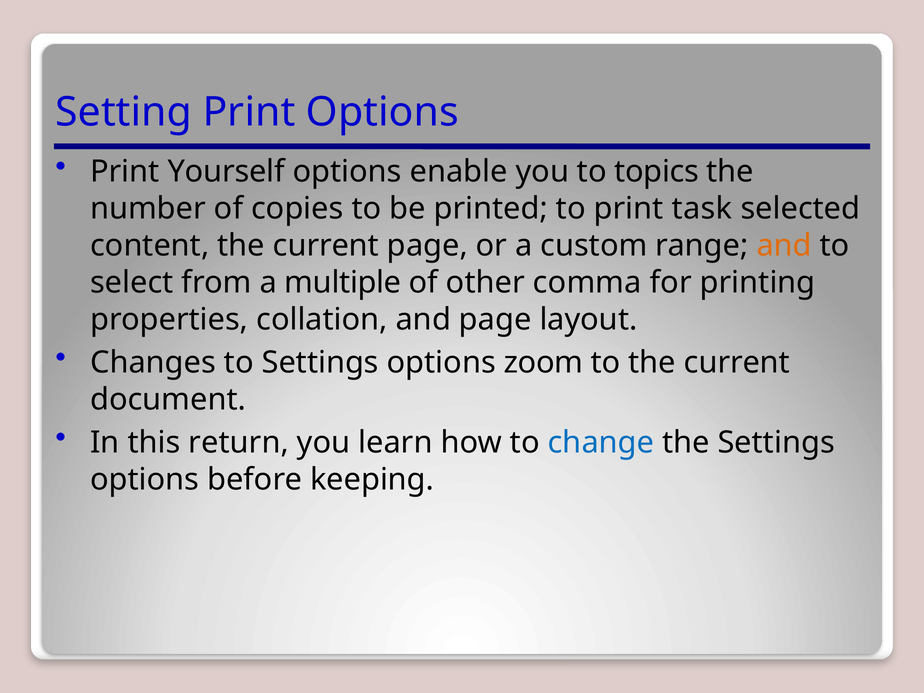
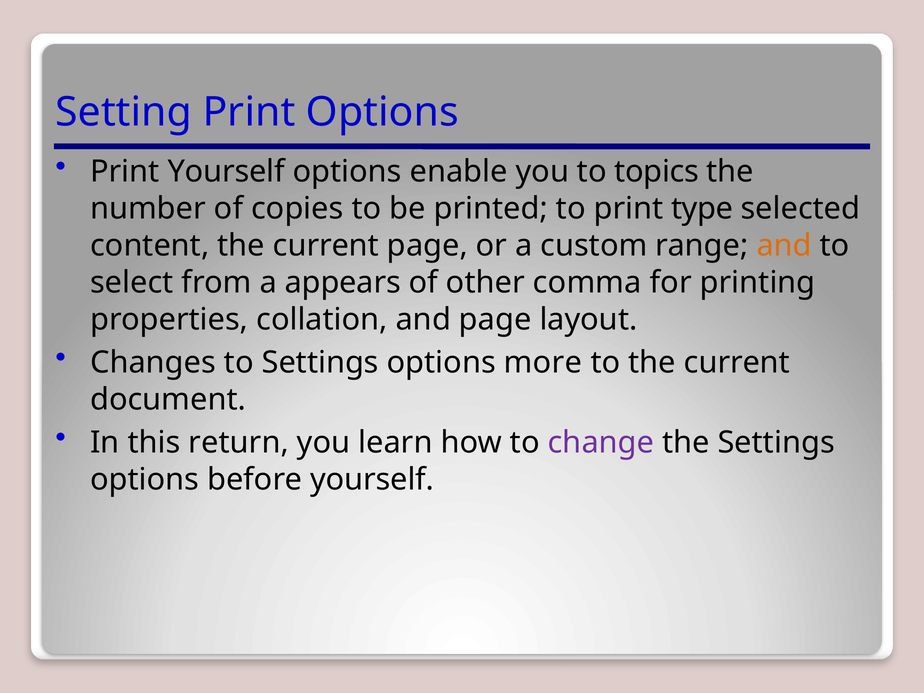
task: task -> type (702, 209)
multiple: multiple -> appears (343, 282)
zoom: zoom -> more (543, 363)
change colour: blue -> purple (601, 443)
before keeping: keeping -> yourself (372, 480)
